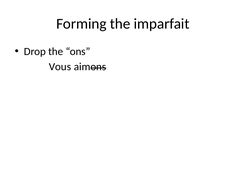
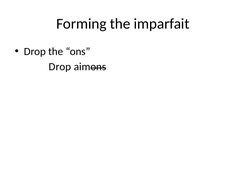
Vous: Vous -> Drop (60, 67)
